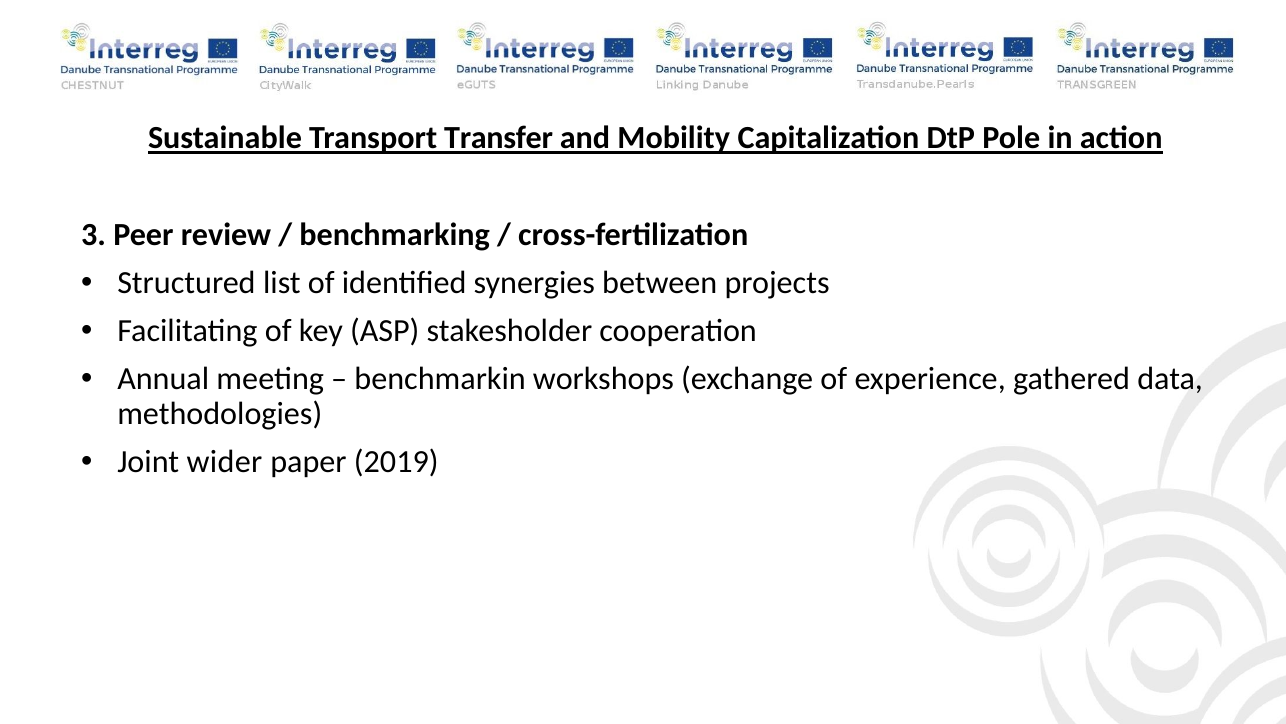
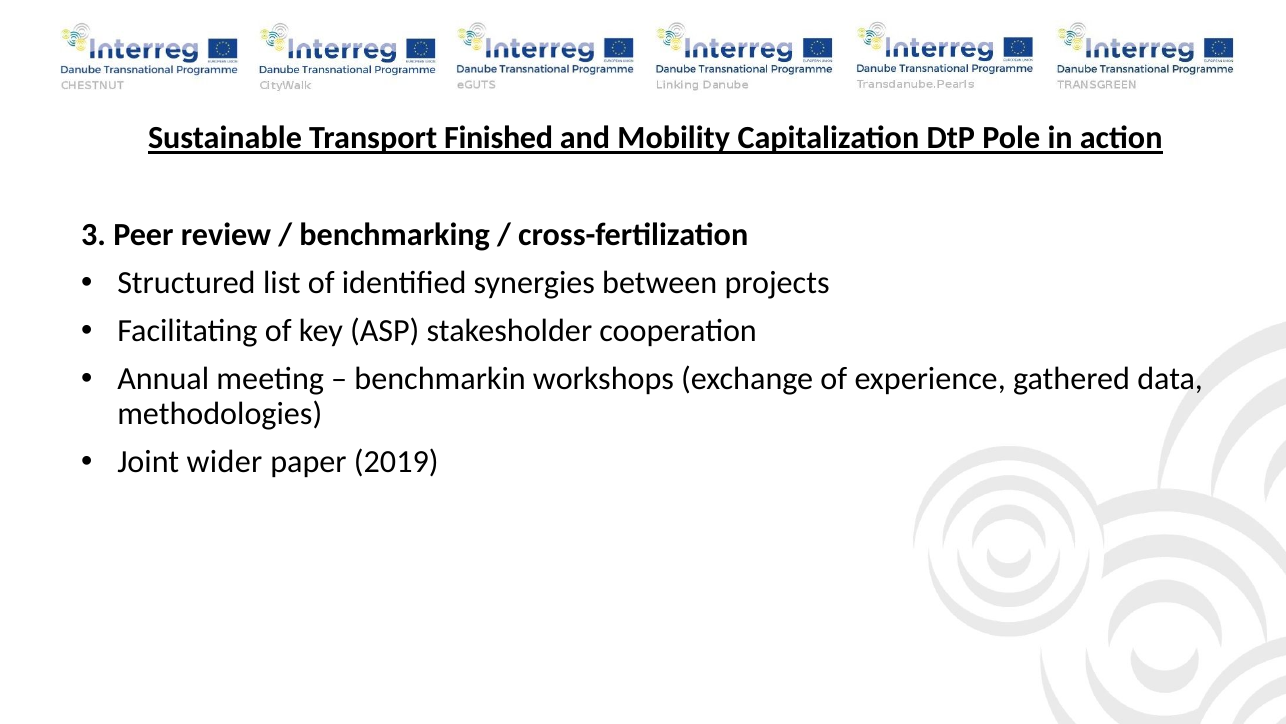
Transfer: Transfer -> Finished (499, 138)
